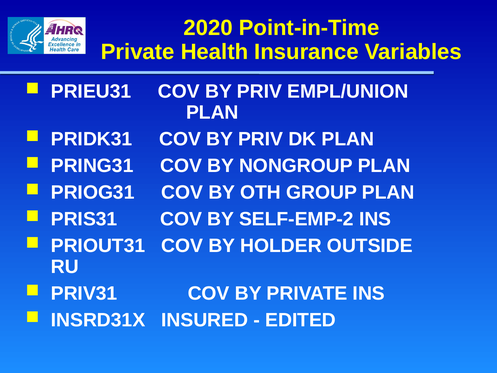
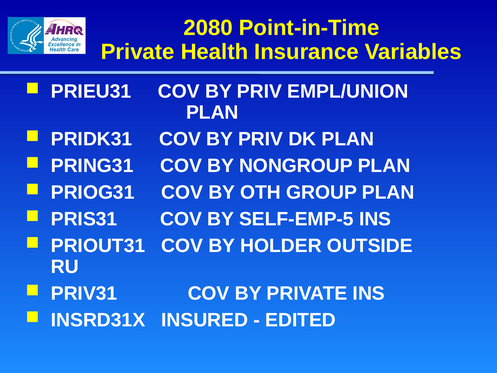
2020: 2020 -> 2080 (208, 28)
SELF-EMP-2: SELF-EMP-2 -> SELF-EMP-5 (296, 219)
